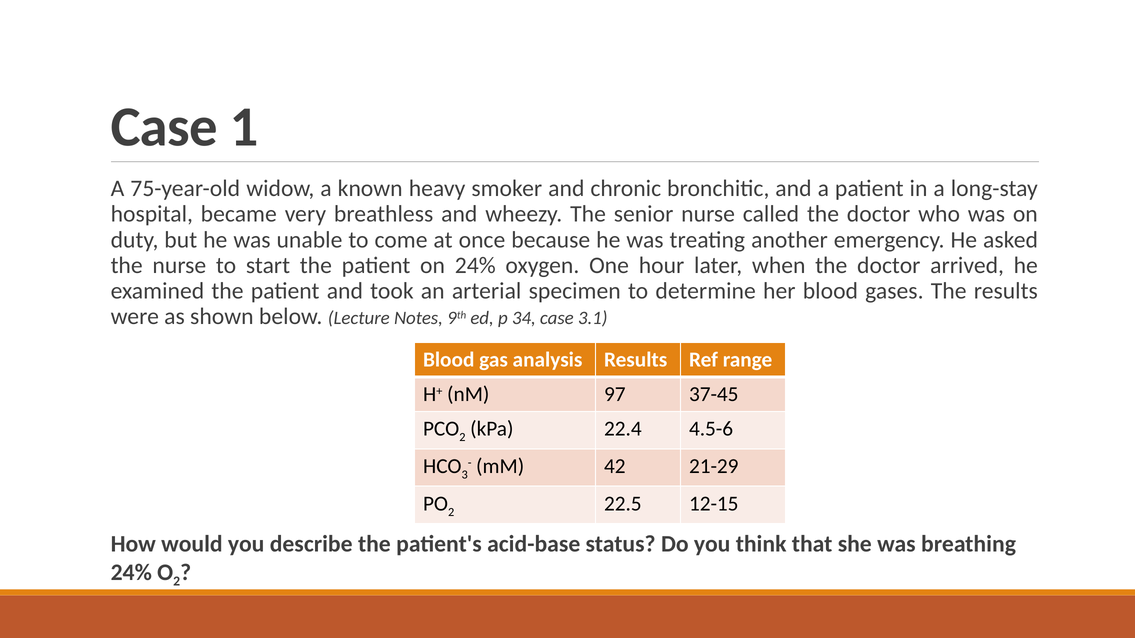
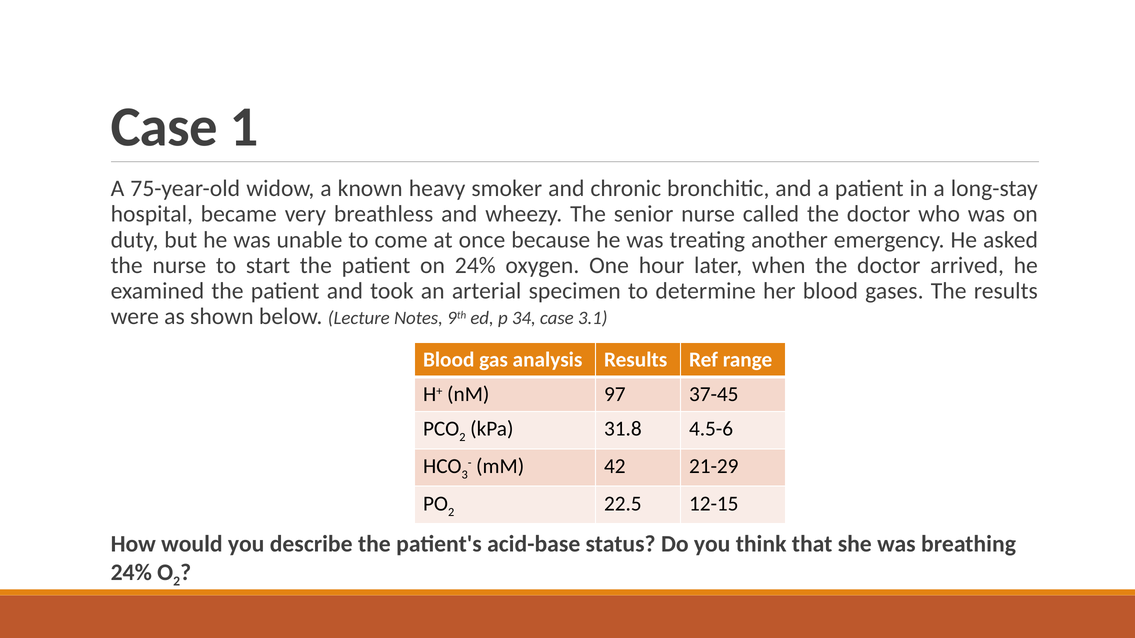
22.4: 22.4 -> 31.8 (623, 429)
